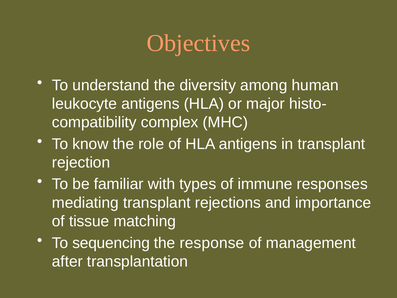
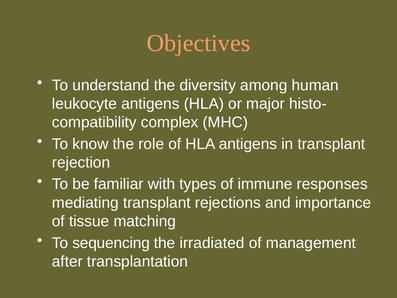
response: response -> irradiated (212, 243)
